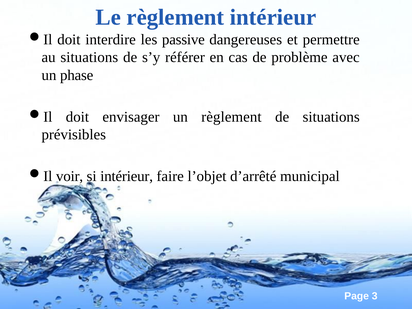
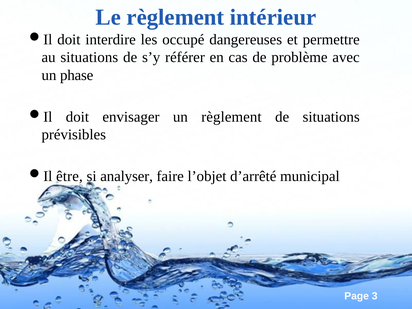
passive: passive -> occupé (183, 40)
voir: voir -> être (69, 176)
si intérieur: intérieur -> analyser (127, 176)
